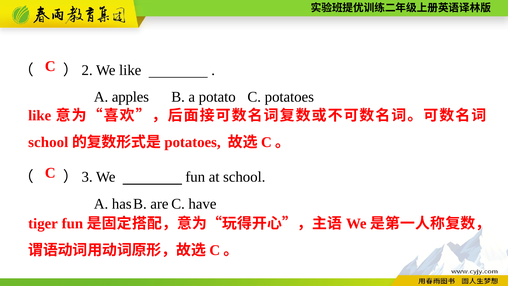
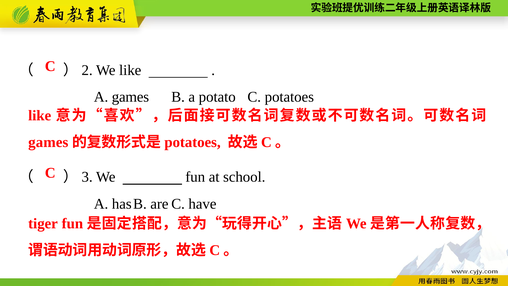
A apples: apples -> games (130, 97)
school: school -> games (48, 142)
